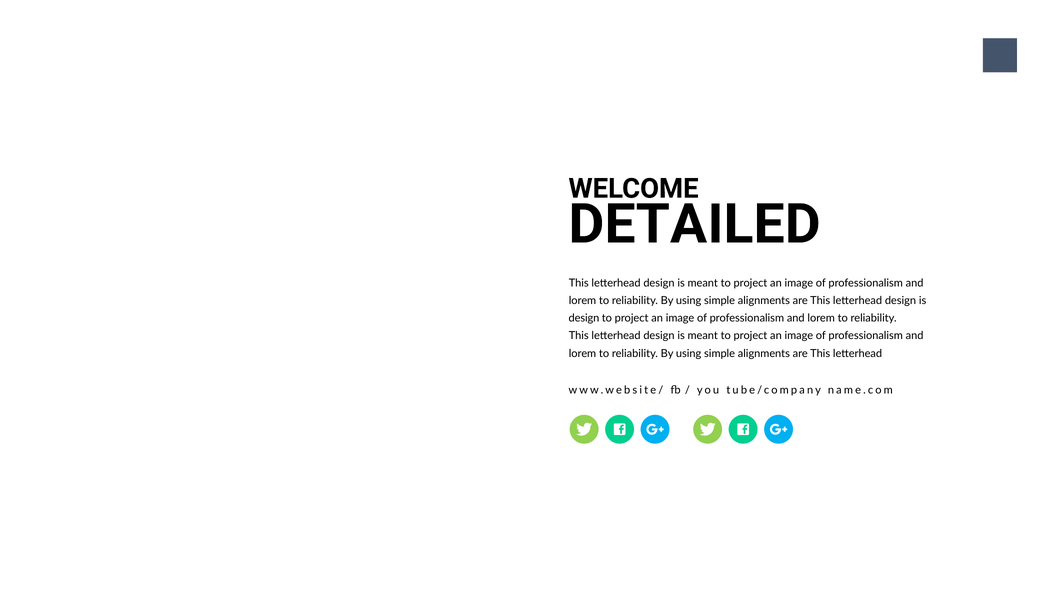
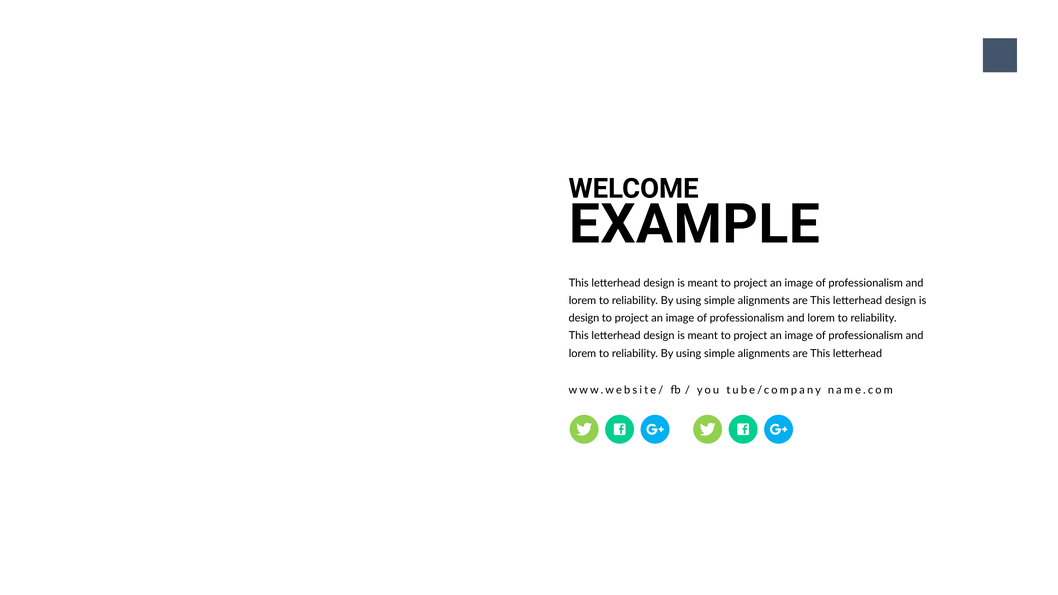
DETAILED: DETAILED -> EXAMPLE (694, 224)
